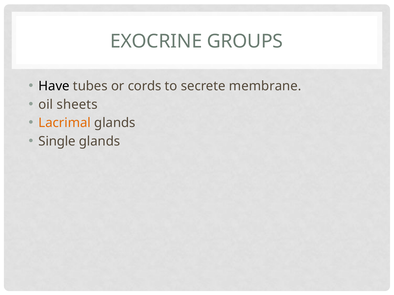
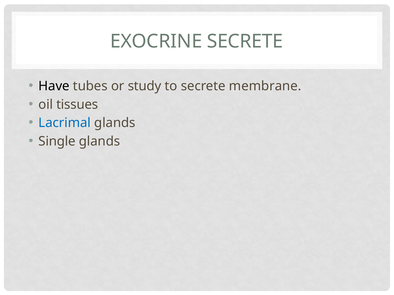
EXOCRINE GROUPS: GROUPS -> SECRETE (245, 41)
cords: cords -> study (145, 86)
sheets: sheets -> tissues (77, 105)
Lacrimal colour: orange -> blue (65, 123)
